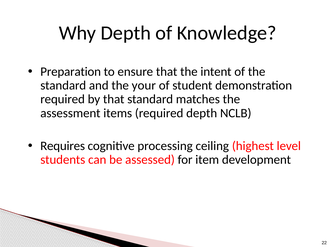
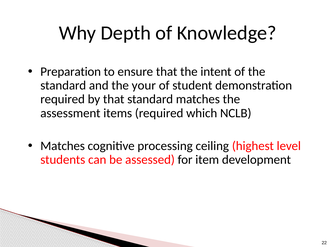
required depth: depth -> which (202, 113)
Requires: Requires -> Matches (63, 146)
